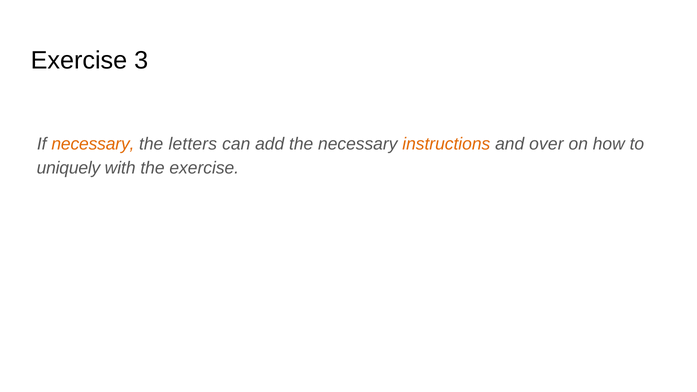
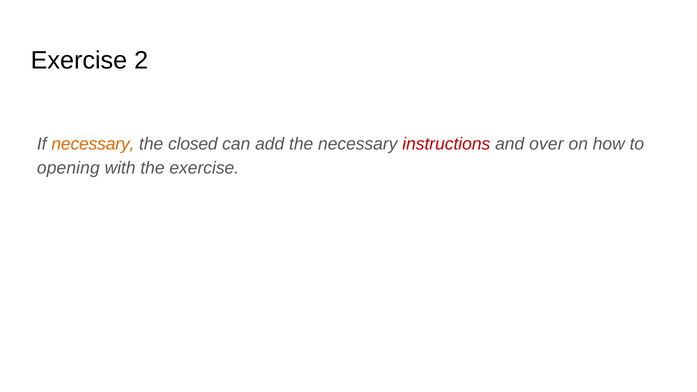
3: 3 -> 2 (141, 61)
letters: letters -> closed (193, 144)
instructions colour: orange -> red (446, 144)
uniquely: uniquely -> opening (68, 168)
